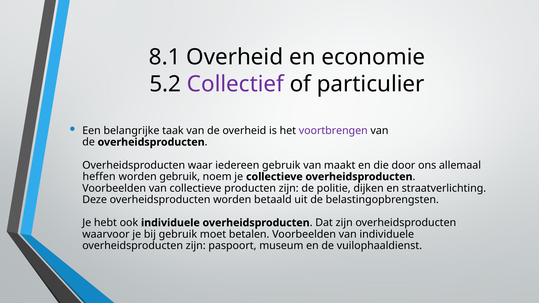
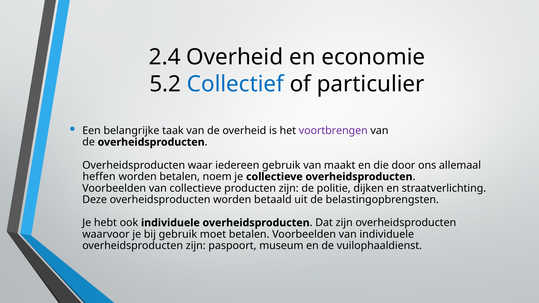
8.1: 8.1 -> 2.4 (165, 57)
Collectief colour: purple -> blue (235, 84)
worden gebruik: gebruik -> betalen (180, 177)
